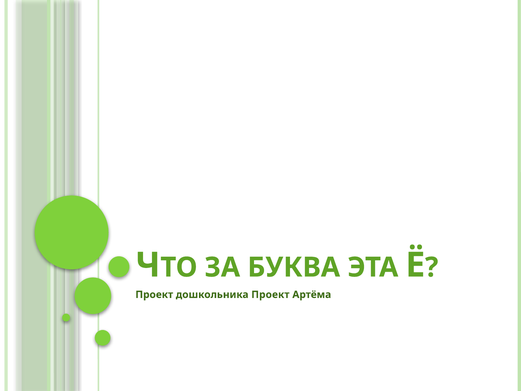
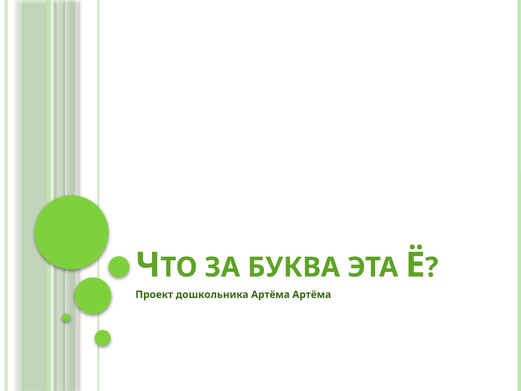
дошкольника Проект: Проект -> Артёма (270, 294)
